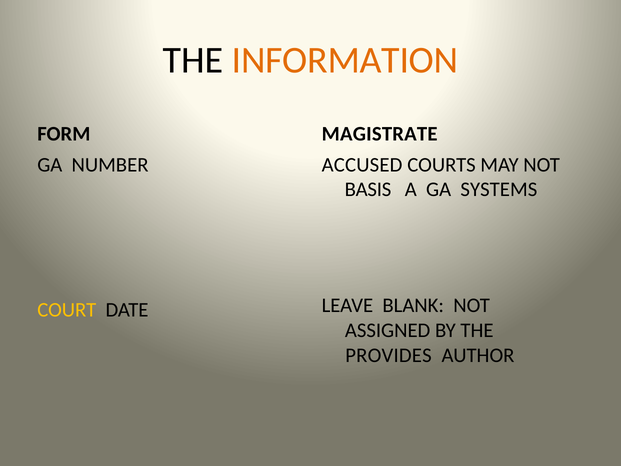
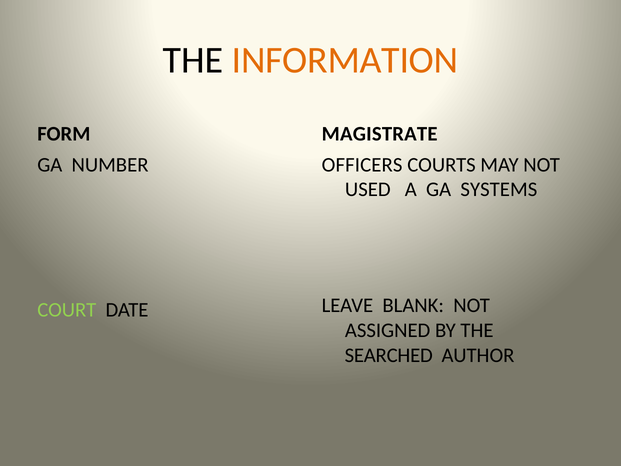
ACCUSED: ACCUSED -> OFFICERS (362, 165)
BASIS: BASIS -> USED (368, 190)
COURT colour: yellow -> light green (67, 310)
PROVIDES: PROVIDES -> SEARCHED (389, 355)
